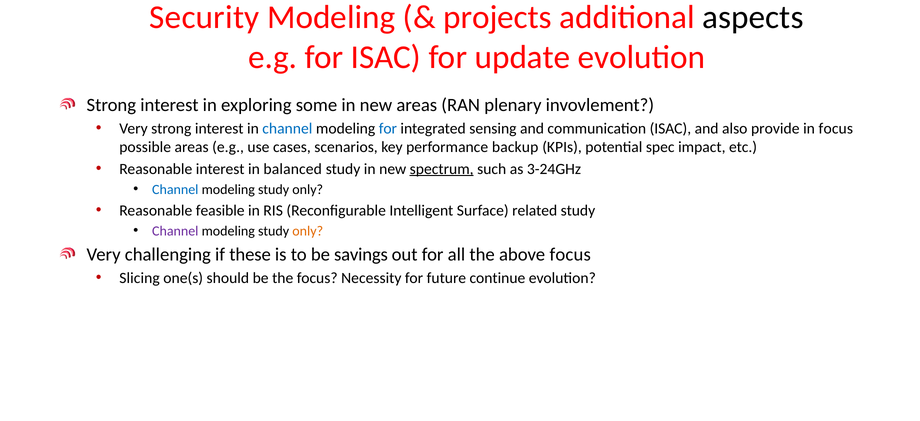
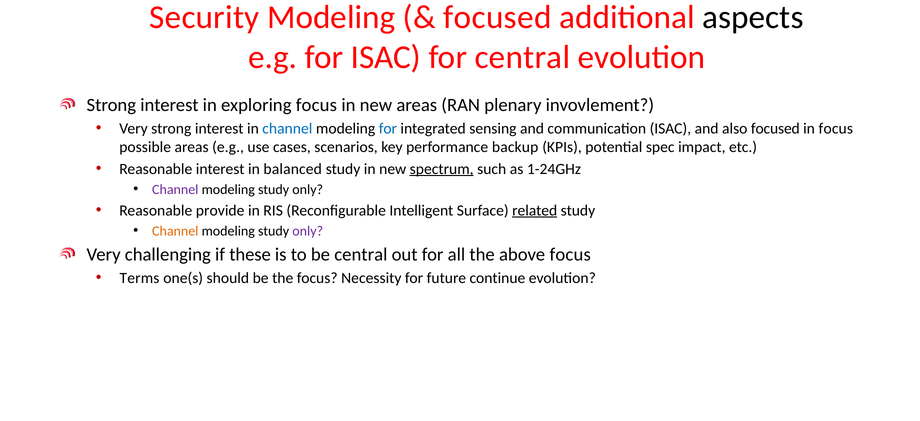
projects: projects -> focused (497, 17)
for update: update -> central (522, 57)
exploring some: some -> focus (316, 105)
also provide: provide -> focused (775, 128)
3-24GHz: 3-24GHz -> 1-24GHz (554, 169)
Channel colour: blue -> purple (175, 189)
feasible: feasible -> provide (220, 210)
related underline: none -> present (535, 210)
Channel colour: purple -> orange (175, 231)
only colour: orange -> purple (308, 231)
be savings: savings -> central (361, 254)
Slicing: Slicing -> Terms (140, 278)
